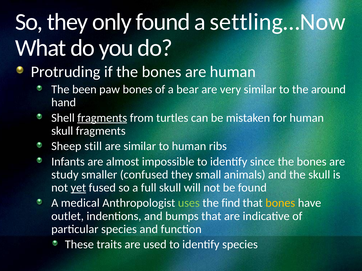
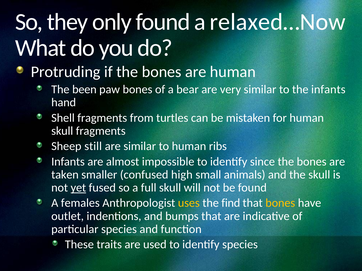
settling…Now: settling…Now -> relaxed…Now (278, 22)
the around: around -> infants (328, 90)
fragments underline: present -> none (102, 118)
study: study -> taken (65, 175)
confused they: they -> high (182, 175)
medical: medical -> females (80, 203)
uses colour: light green -> yellow (189, 203)
